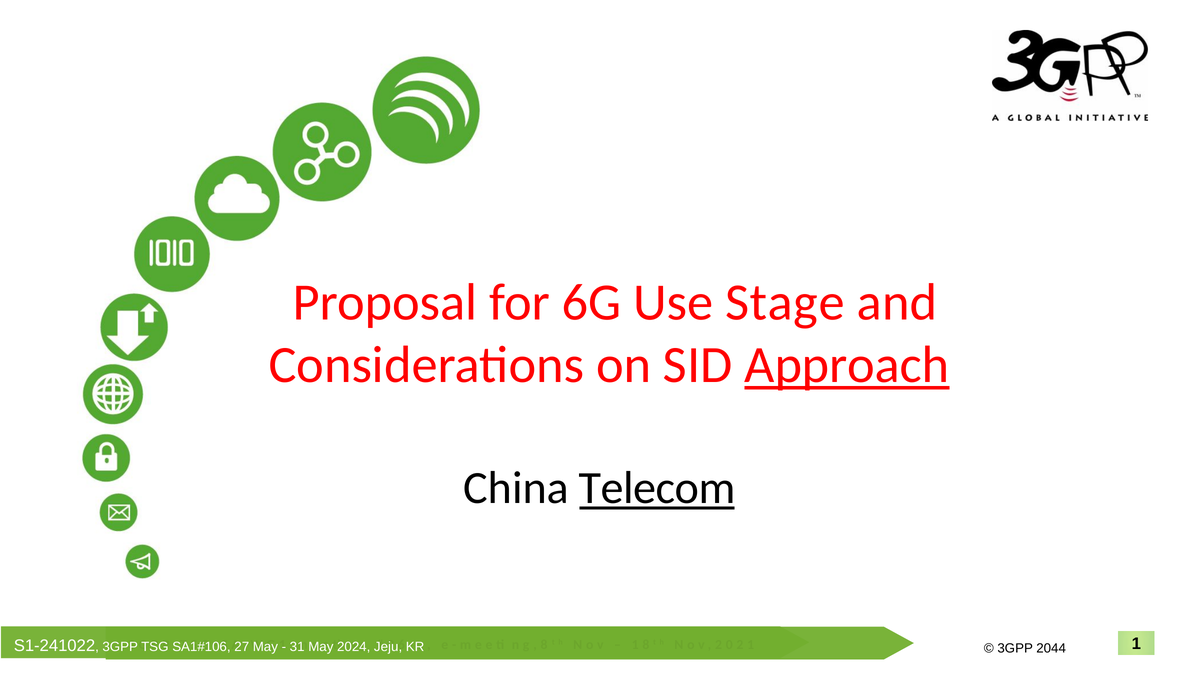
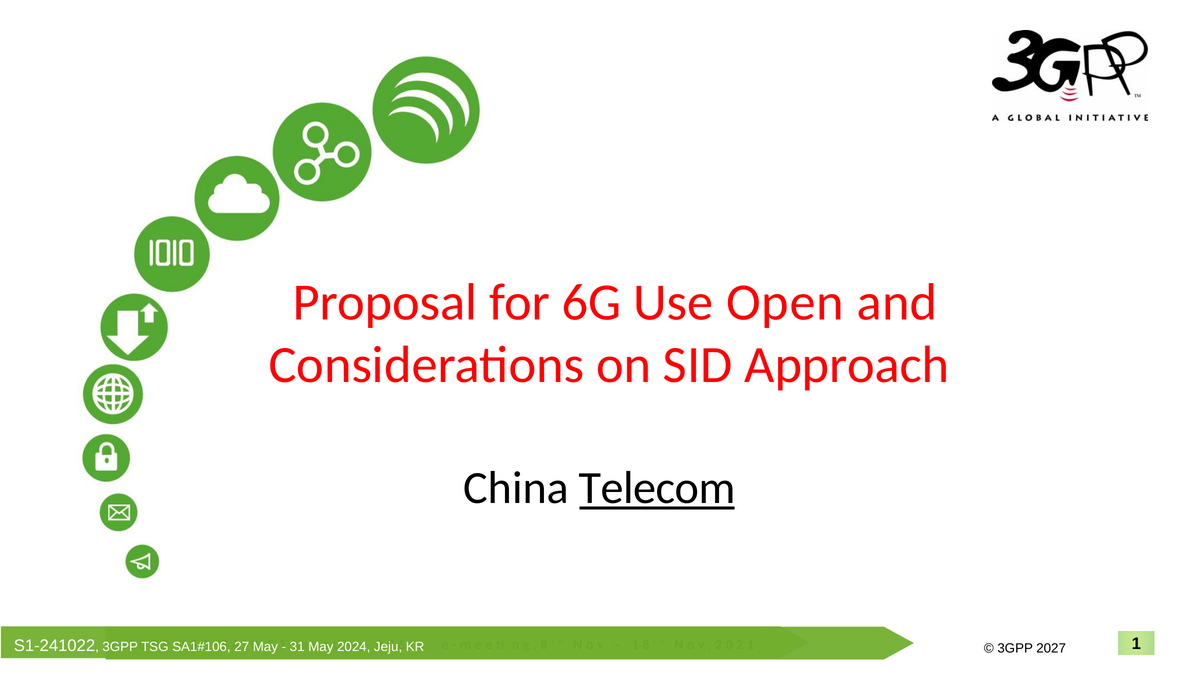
Stage: Stage -> Open (785, 302)
Approach underline: present -> none (847, 365)
2044: 2044 -> 2027 (1051, 648)
